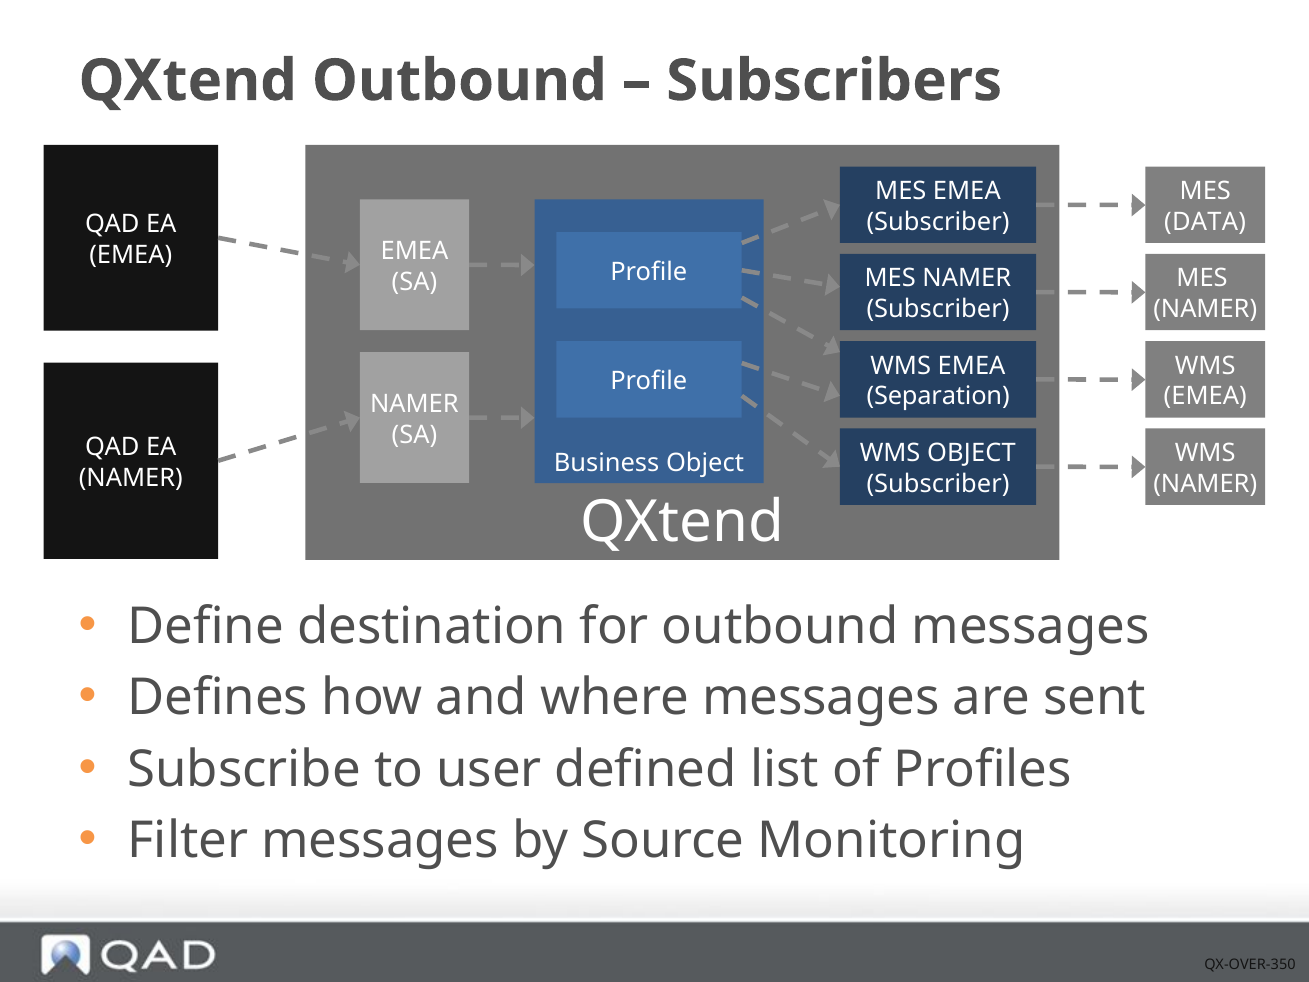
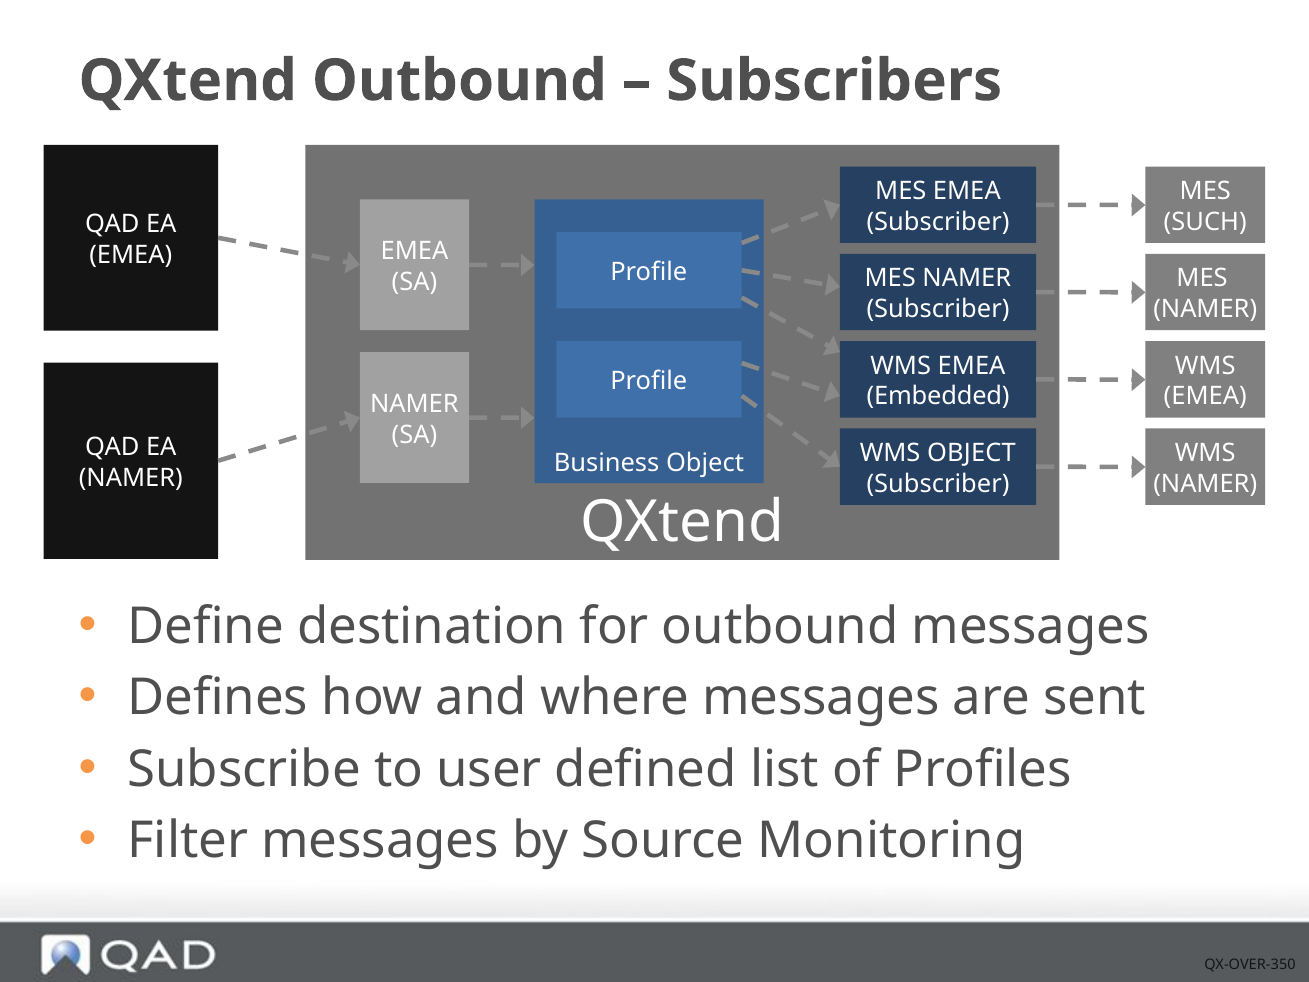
DATA: DATA -> SUCH (1205, 222)
Separation: Separation -> Embedded (938, 396)
